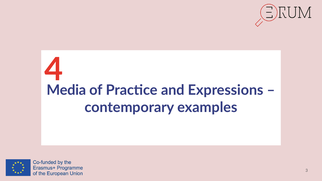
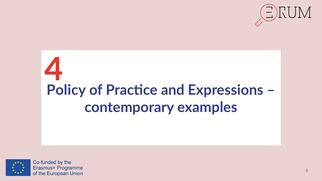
Media: Media -> Policy (66, 90)
